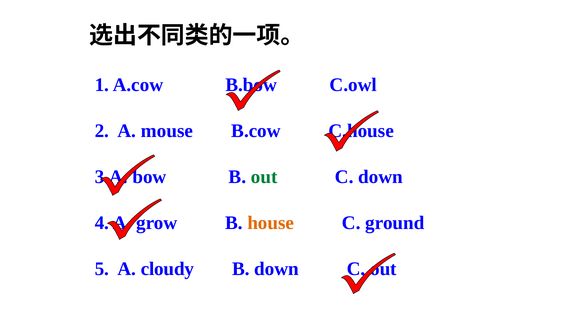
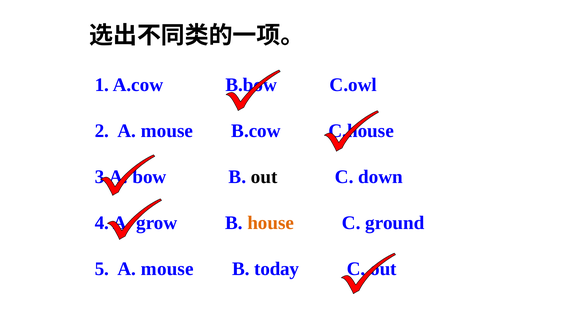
out colour: green -> black (264, 177)
5 A cloudy: cloudy -> mouse (167, 269)
B down: down -> today (277, 269)
